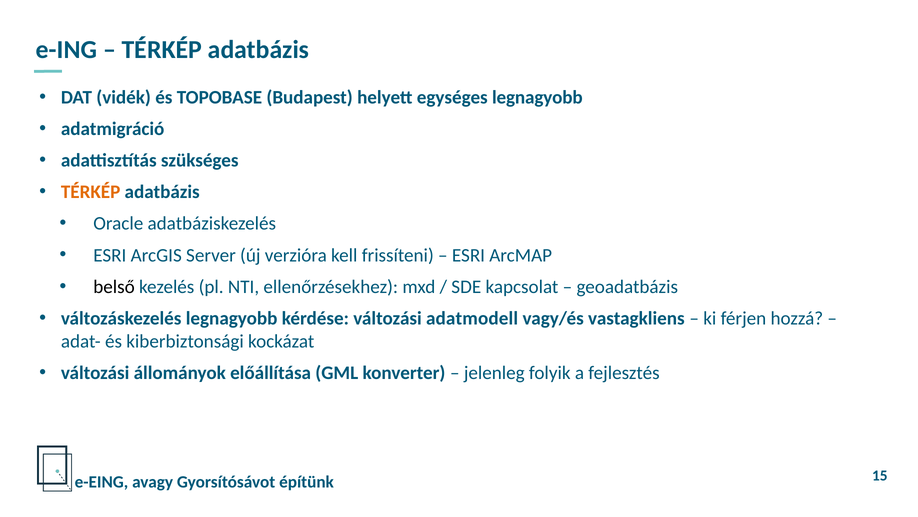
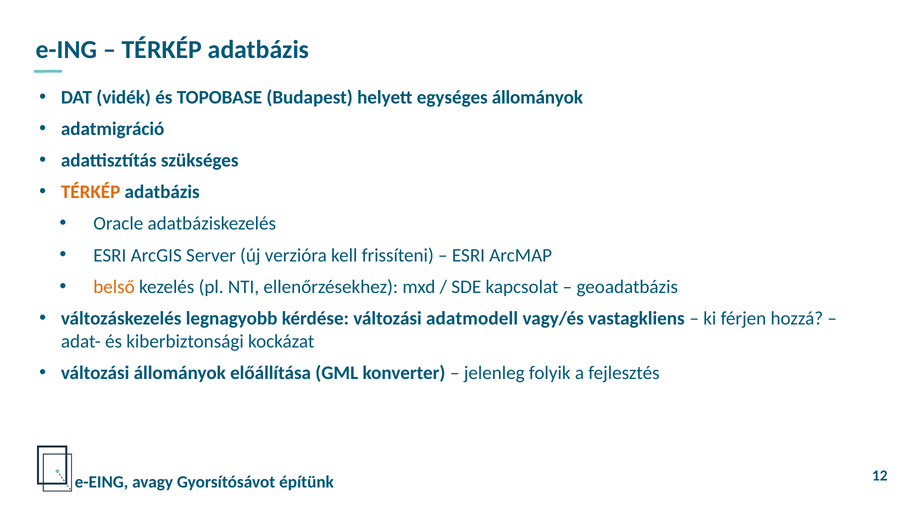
egységes legnagyobb: legnagyobb -> állományok (537, 97)
belső colour: black -> orange (114, 287)
15: 15 -> 12 (880, 475)
